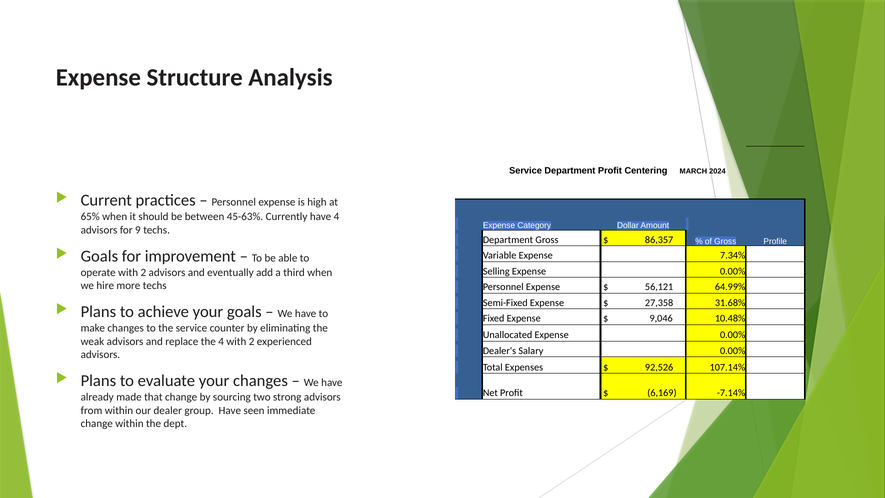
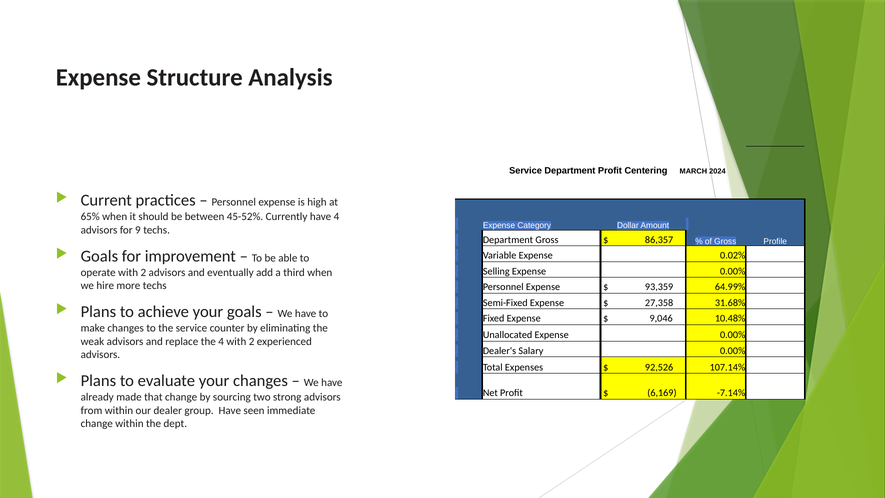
45-63%: 45-63% -> 45-52% (245, 217)
7.34%: 7.34% -> 0.02% (733, 255)
56,121: 56,121 -> 93,359 (659, 287)
